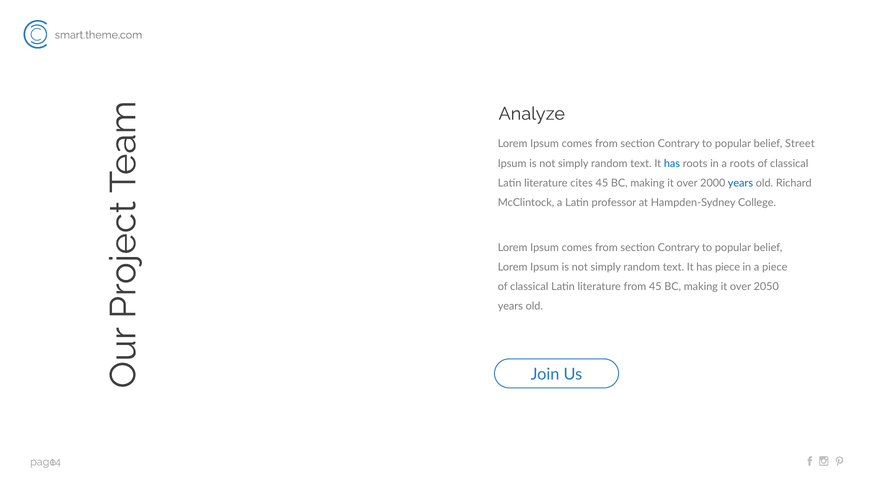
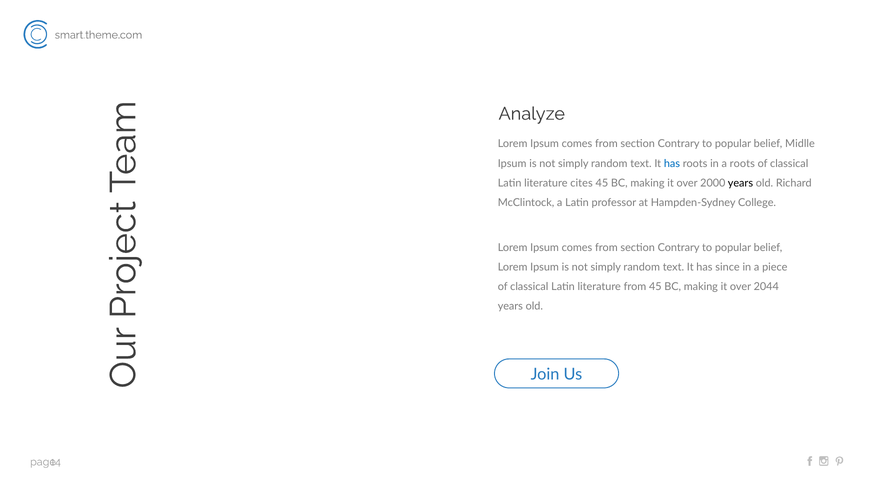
Street: Street -> Midlle (800, 144)
years colour: blue -> black (740, 183)
has piece: piece -> since (728, 267)
2050: 2050 -> 2044 (766, 286)
